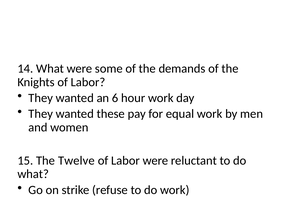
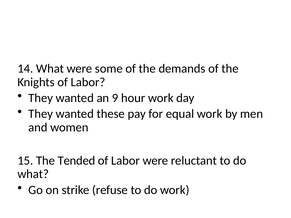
6: 6 -> 9 (115, 98)
Twelve: Twelve -> Tended (76, 161)
